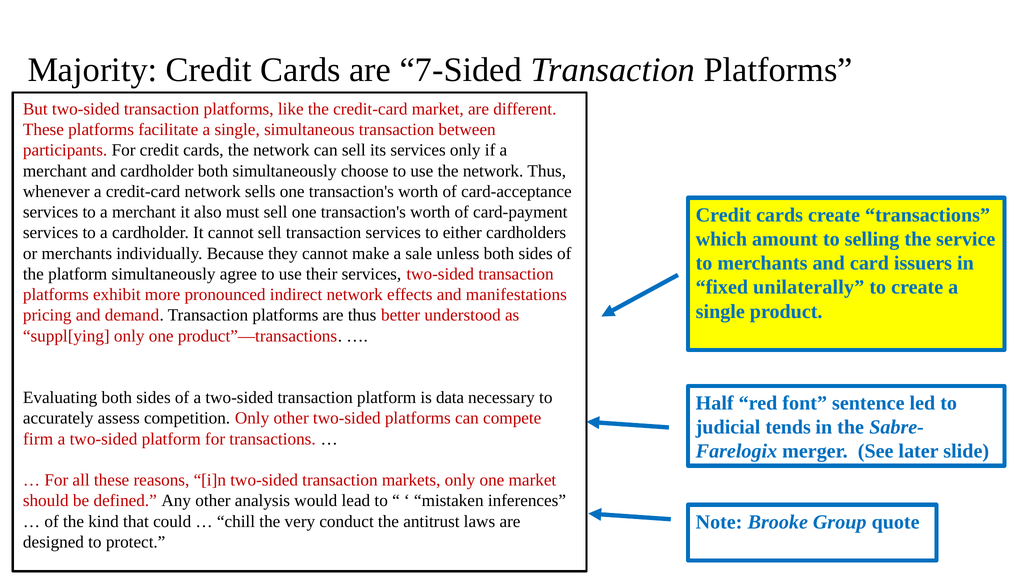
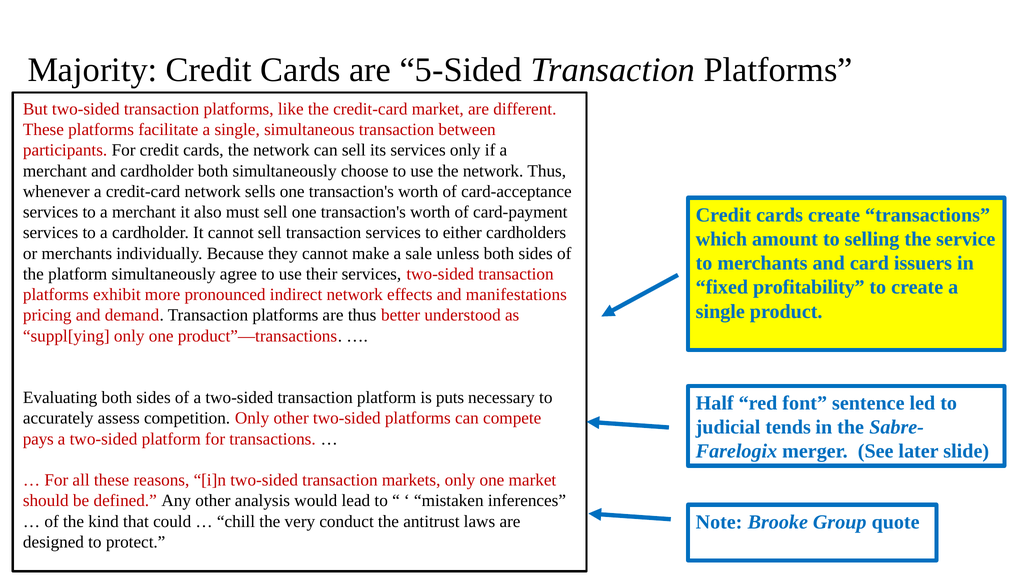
7-Sided: 7-Sided -> 5-Sided (461, 70)
unilaterally: unilaterally -> profitability (809, 288)
data: data -> puts (450, 398)
firm: firm -> pays (38, 439)
